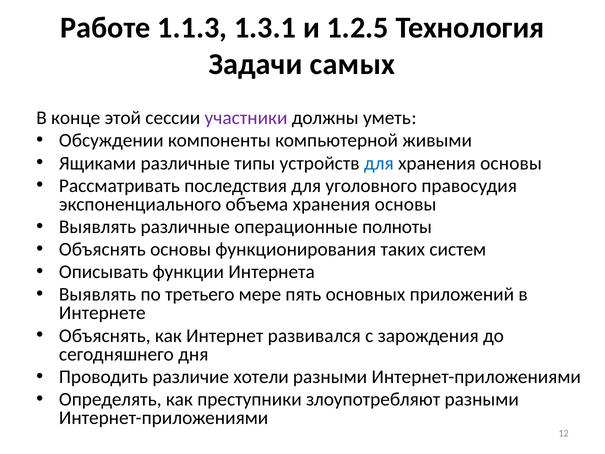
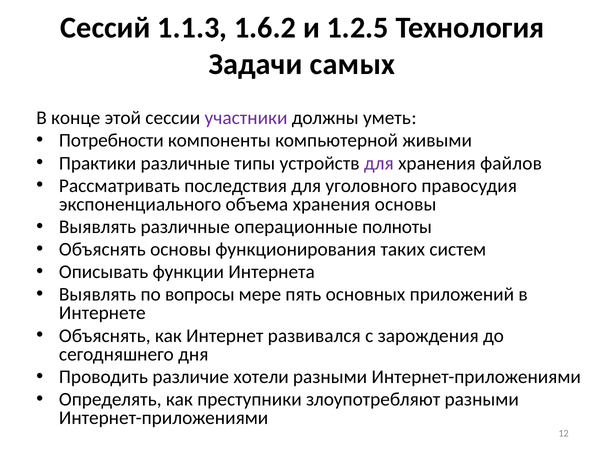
Работе: Работе -> Сессий (105, 28)
1.3.1: 1.3.1 -> 1.6.2 (265, 28)
Обсуждении: Обсуждении -> Потребности (111, 140)
Ящиками: Ящиками -> Практики (98, 163)
для colour: blue -> purple (379, 163)
основы: основы -> файлов (511, 163)
третьего: третьего -> вопросы (200, 294)
